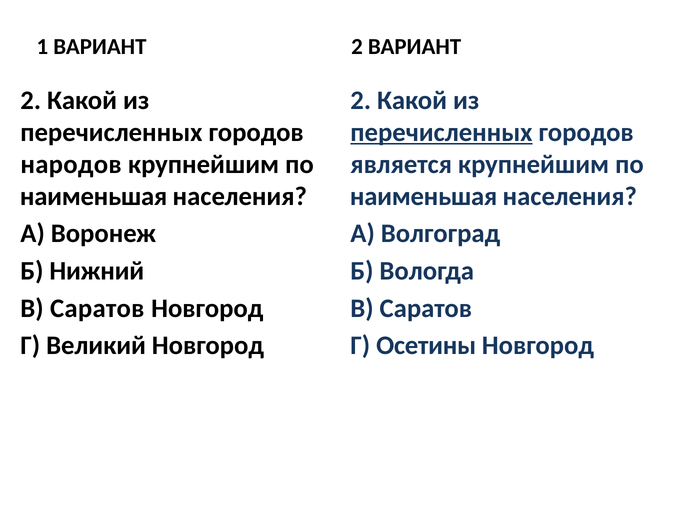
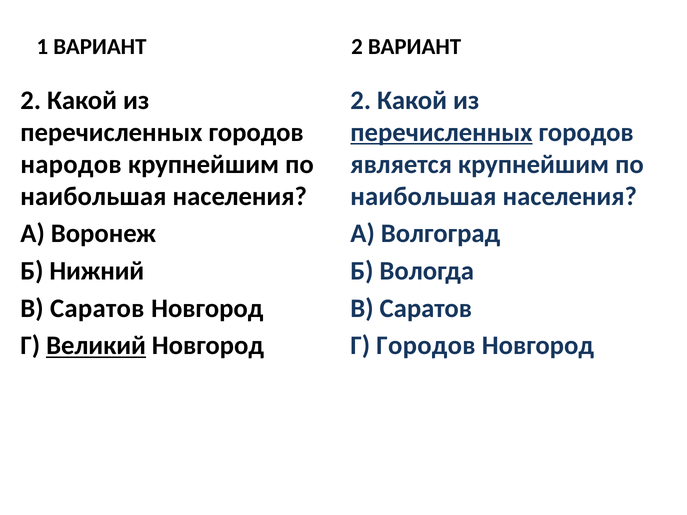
наименьшая: наименьшая -> наибольшая (93, 196)
наименьшая: наименьшая -> наибольшая (423, 196)
Великий underline: none -> present (96, 346)
Г Осетины: Осетины -> Городов (426, 346)
